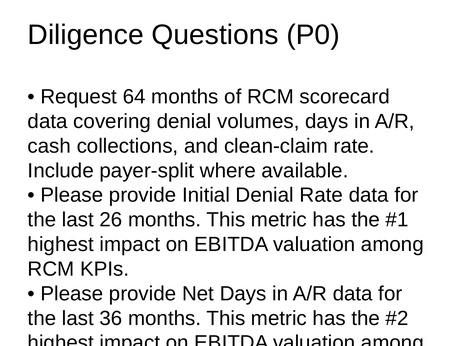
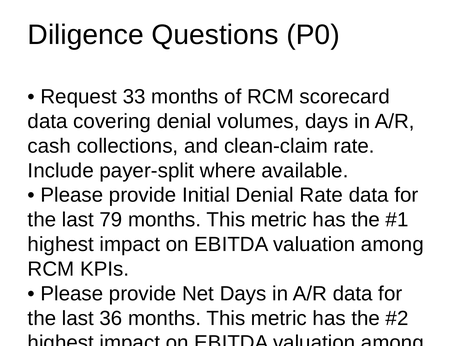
64: 64 -> 33 (134, 97)
26: 26 -> 79 (111, 220)
